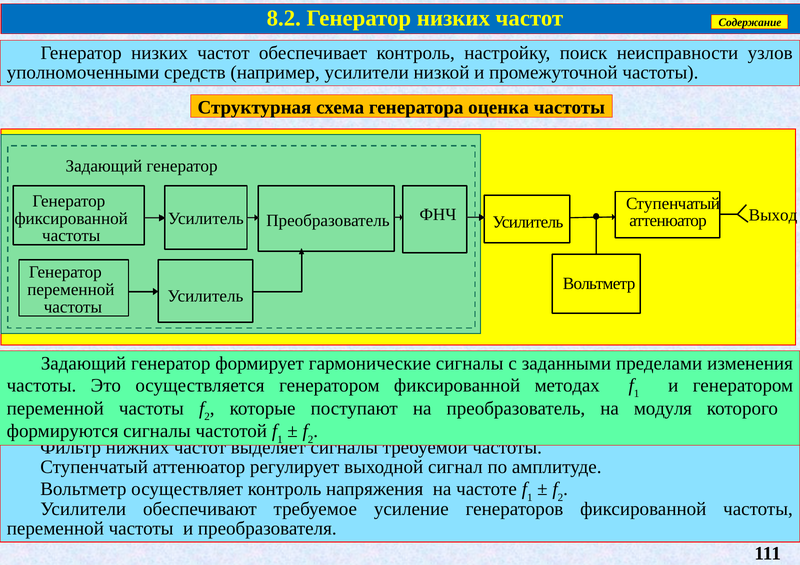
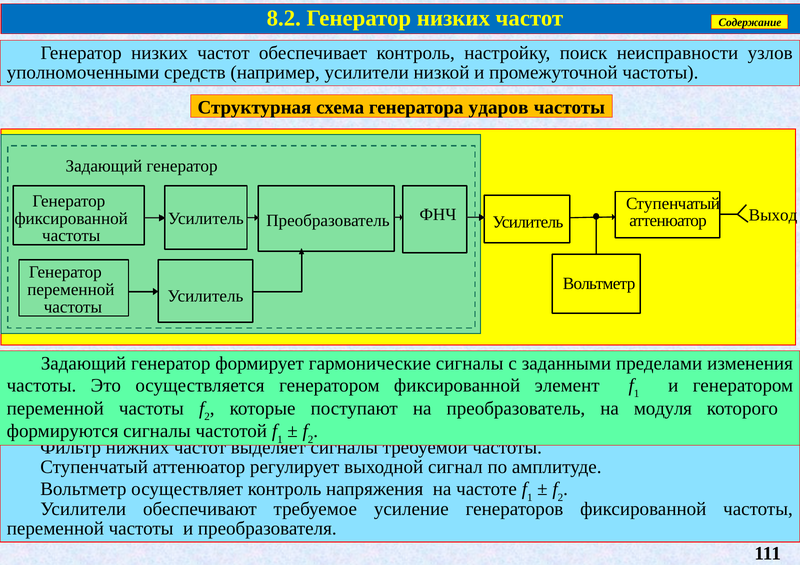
оценка: оценка -> ударов (499, 108)
методах: методах -> элемент (567, 386)
